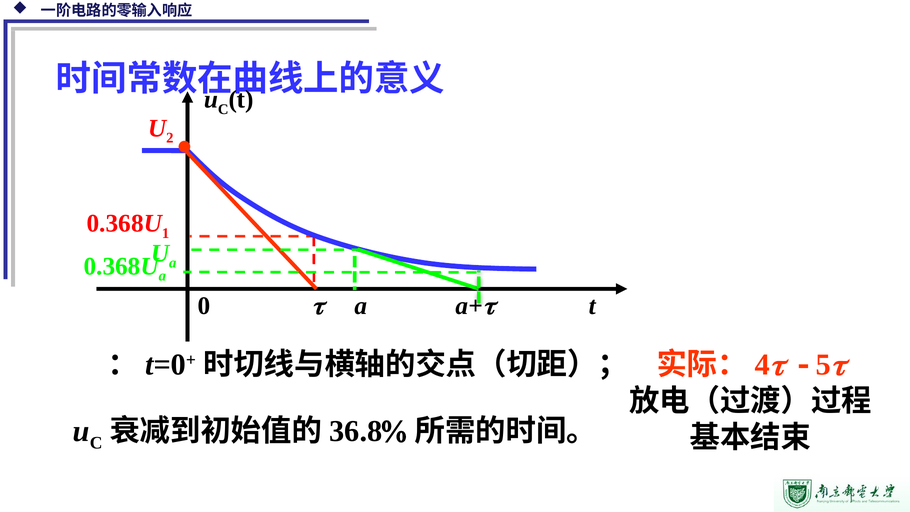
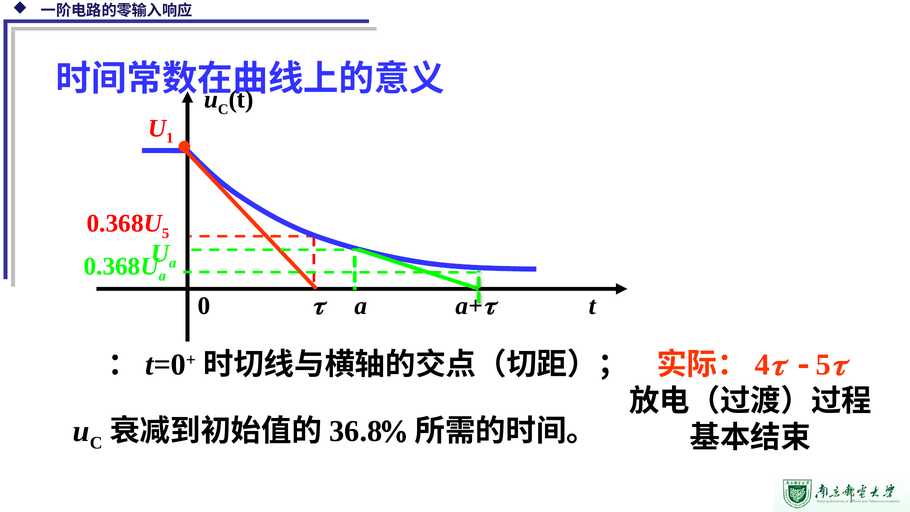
2: 2 -> 1 (170, 138)
1: 1 -> 5 (166, 233)
